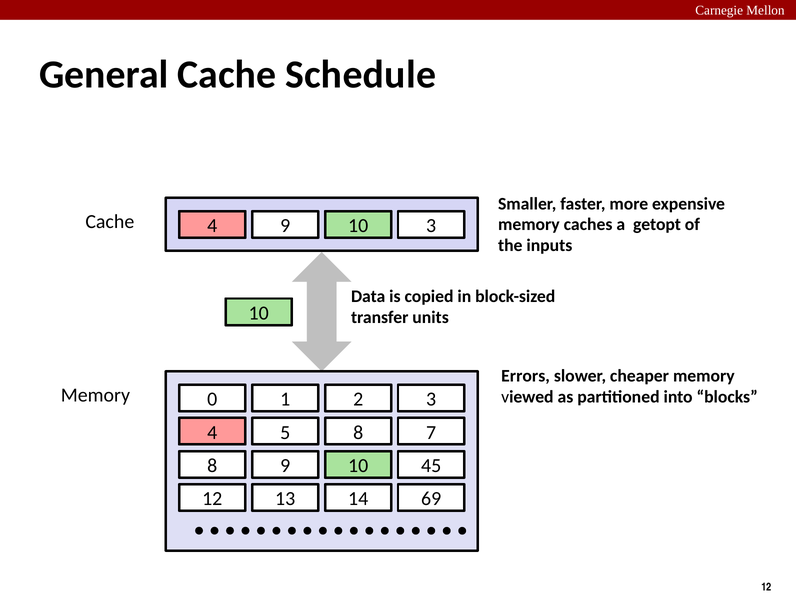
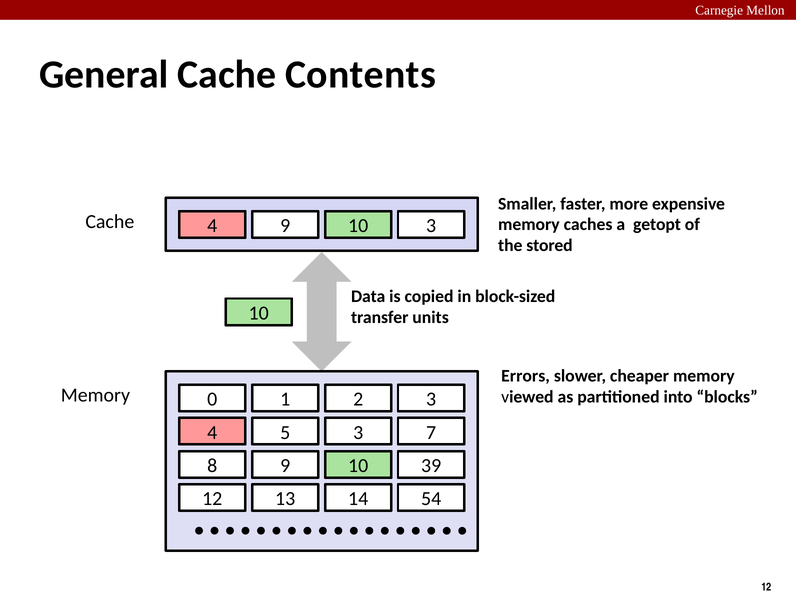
Schedule: Schedule -> Contents (361, 75)
inputs: inputs -> stored (549, 245)
5 8: 8 -> 3 (358, 433)
45: 45 -> 39 (431, 466)
69: 69 -> 54 (431, 499)
